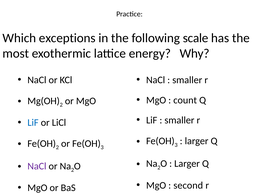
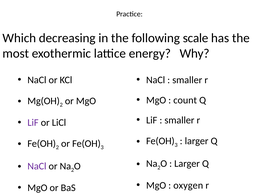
exceptions: exceptions -> decreasing (67, 38)
LiF colour: blue -> purple (33, 123)
second: second -> oxygen (188, 186)
